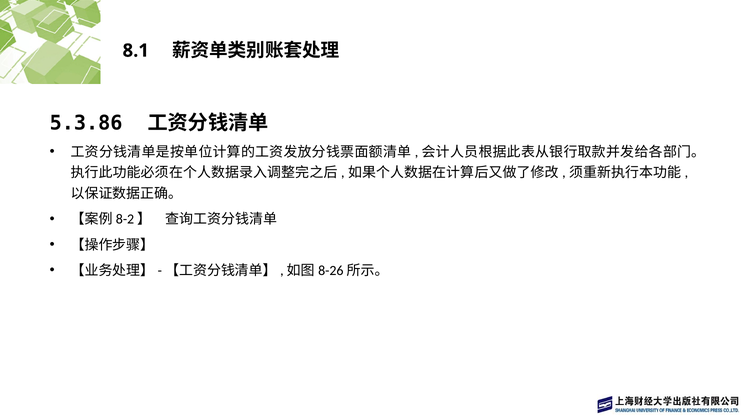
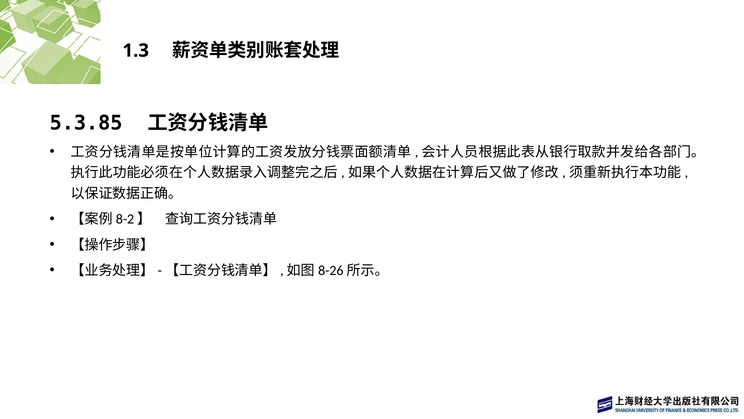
8.1: 8.1 -> 1.3 (136, 51)
5.3.86: 5.3.86 -> 5.3.85 (86, 123)
